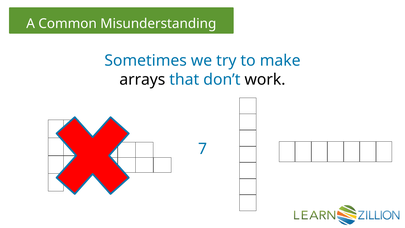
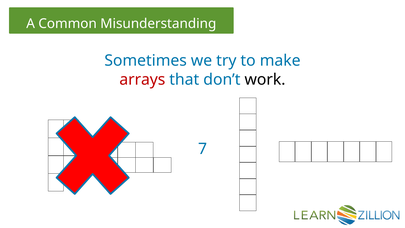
arrays colour: black -> red (142, 80)
